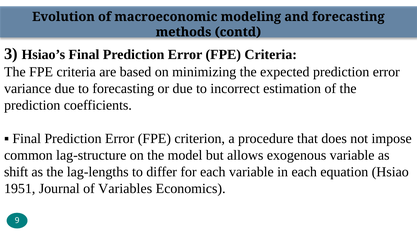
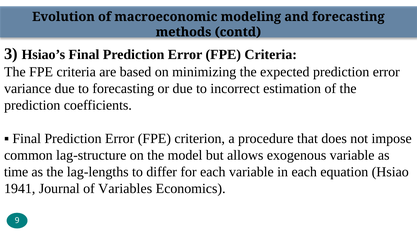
shift: shift -> time (16, 172)
1951: 1951 -> 1941 (20, 189)
